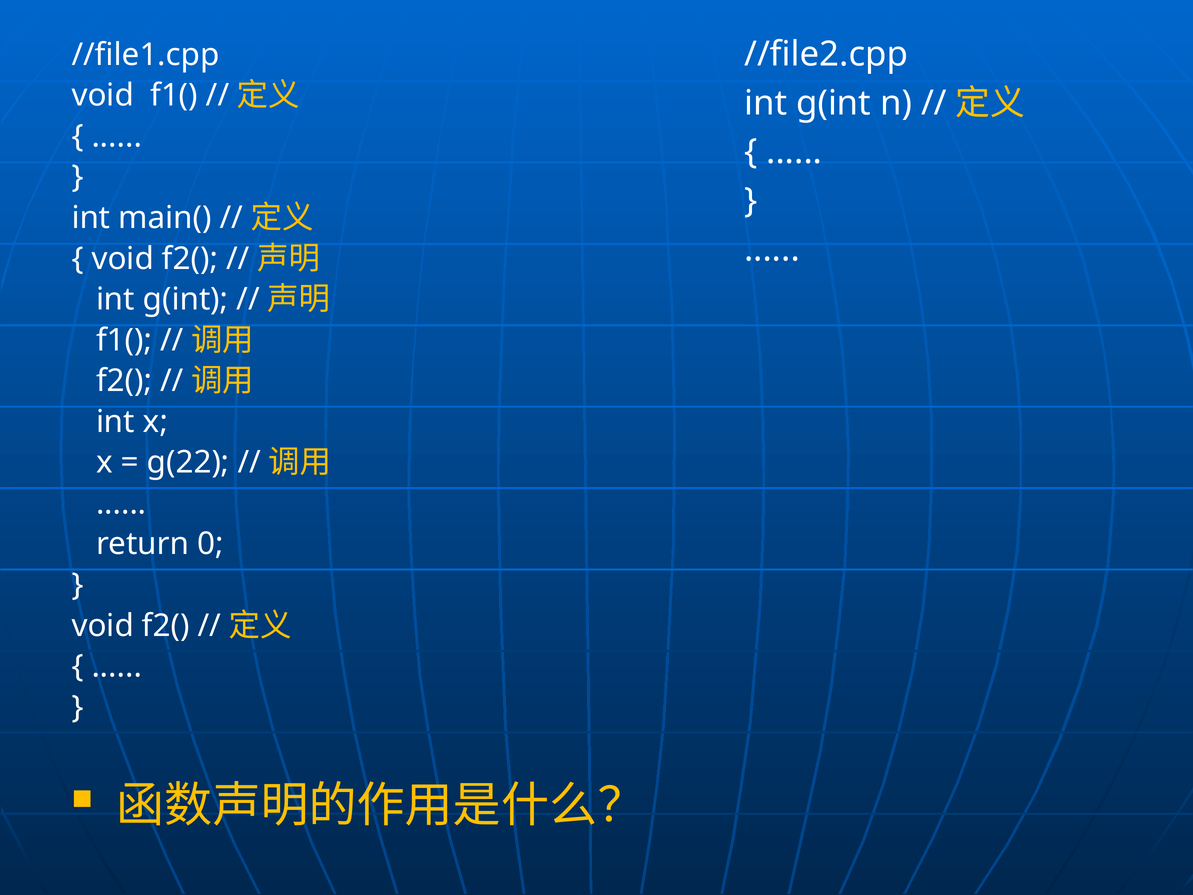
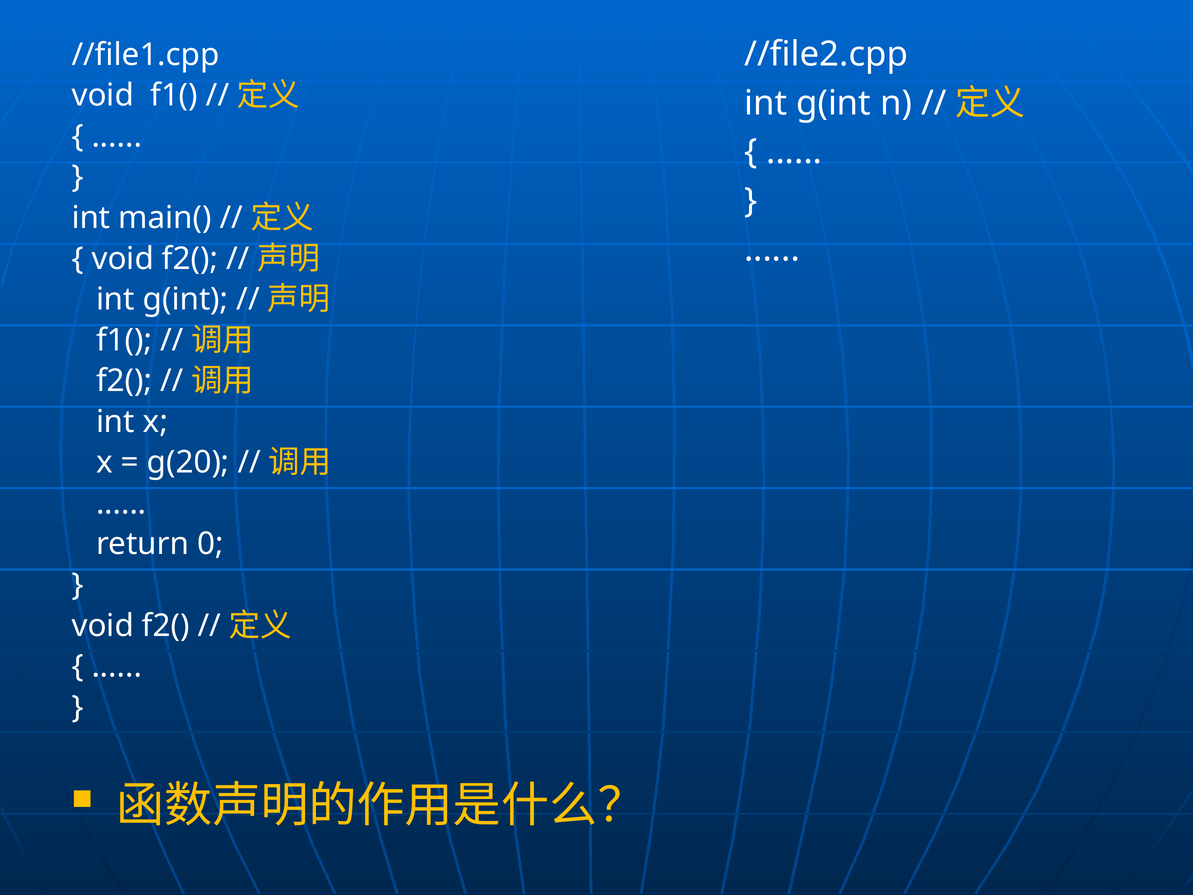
g(22: g(22 -> g(20 (188, 462)
